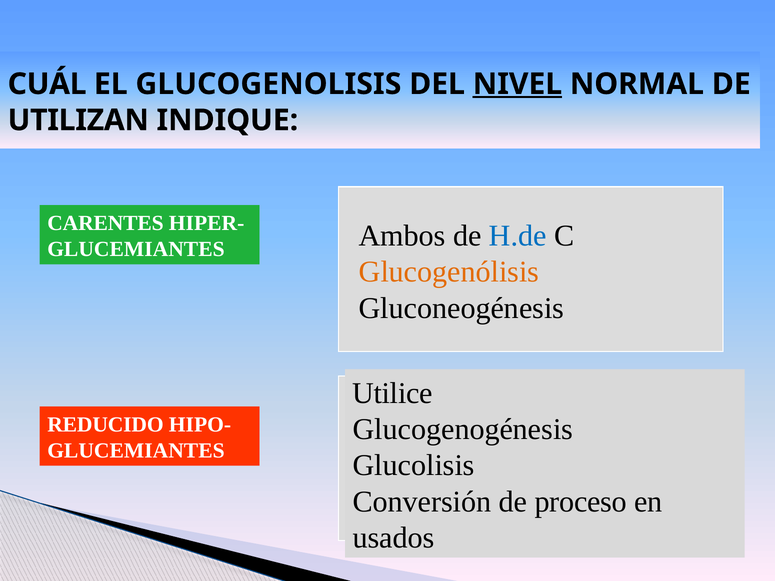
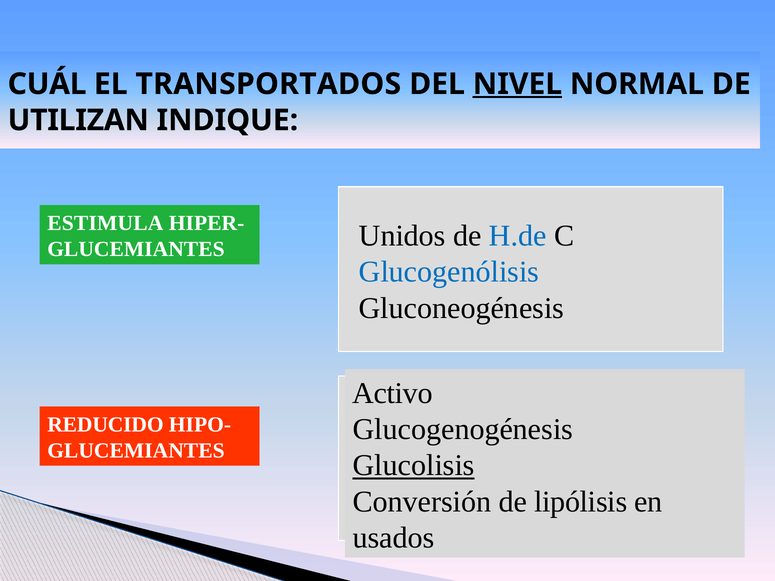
GLUCOGENOLISIS: GLUCOGENOLISIS -> TRANSPORTADOS (268, 84)
CARENTES: CARENTES -> ESTIMULA (105, 223)
Ambos: Ambos -> Unidos (402, 236)
Glucogenólisis colour: orange -> blue (449, 272)
Utilice: Utilice -> Activo (392, 393)
Glucolisis underline: none -> present (414, 466)
proceso: proceso -> lipólisis (581, 502)
